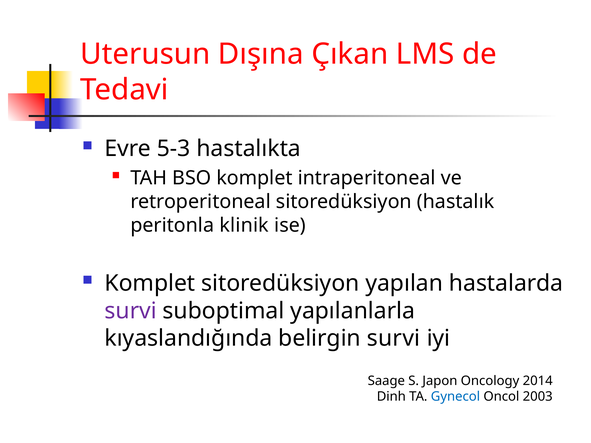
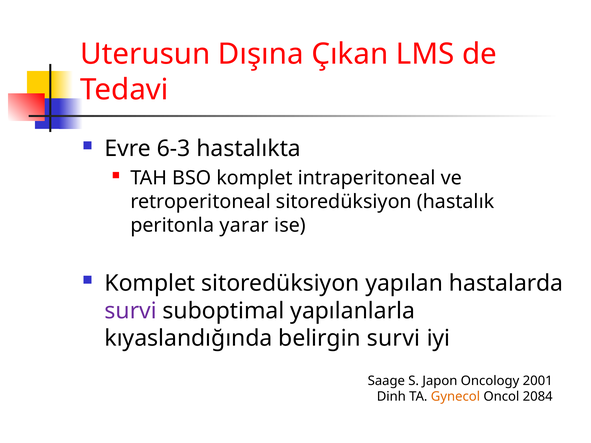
5-3: 5-3 -> 6-3 (174, 149)
klinik: klinik -> yarar (244, 225)
2014: 2014 -> 2001 (538, 381)
Gynecol colour: blue -> orange (455, 397)
2003: 2003 -> 2084 (538, 397)
